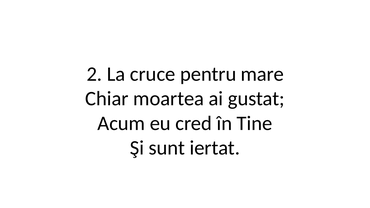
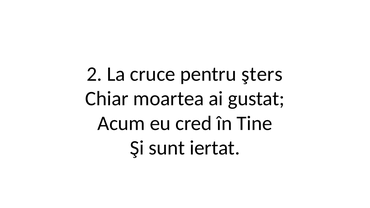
mare: mare -> şters (262, 74)
